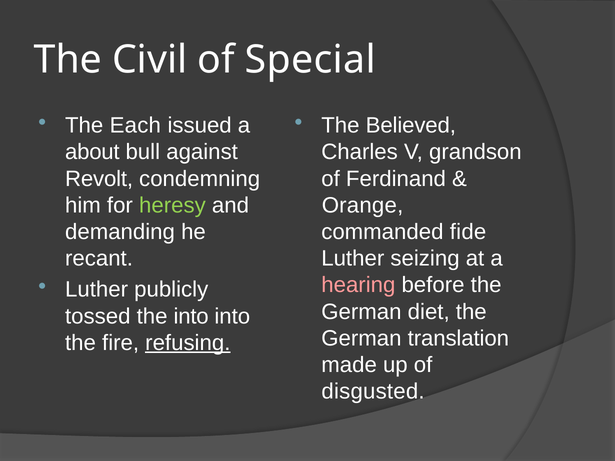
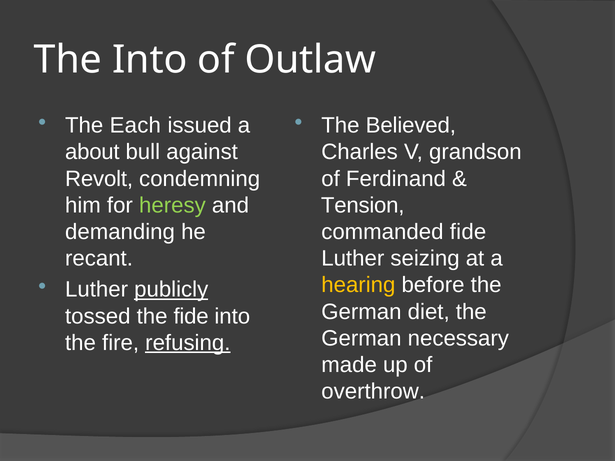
The Civil: Civil -> Into (150, 60)
Special: Special -> Outlaw (311, 60)
Orange: Orange -> Tension (363, 205)
hearing colour: pink -> yellow (358, 285)
publicly underline: none -> present (171, 290)
the into: into -> fide (191, 316)
translation: translation -> necessary (458, 339)
disgusted: disgusted -> overthrow (373, 392)
